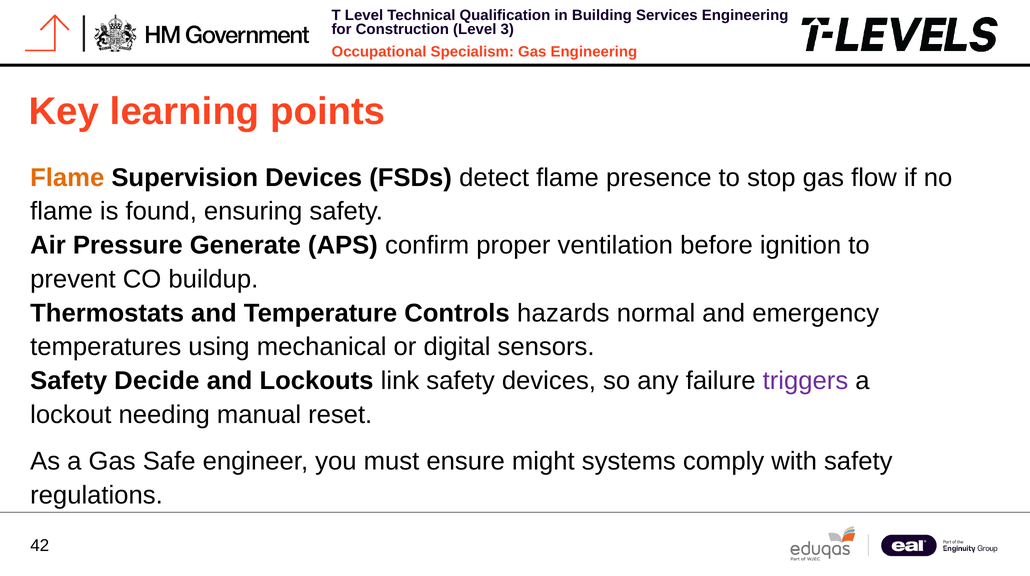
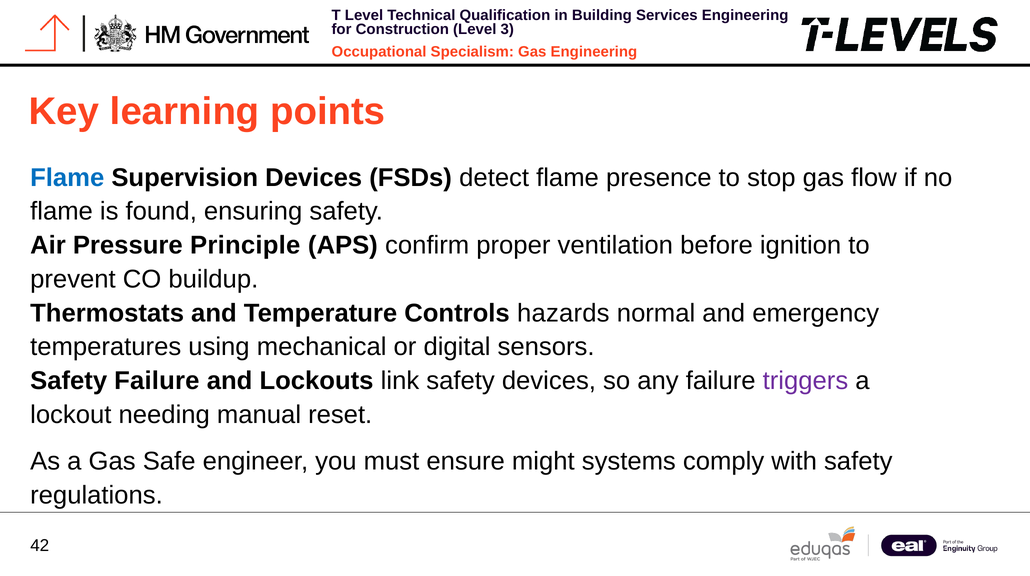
Flame colour: orange -> blue (67, 178)
Generate: Generate -> Principle (245, 245)
Safety Decide: Decide -> Failure (157, 381)
